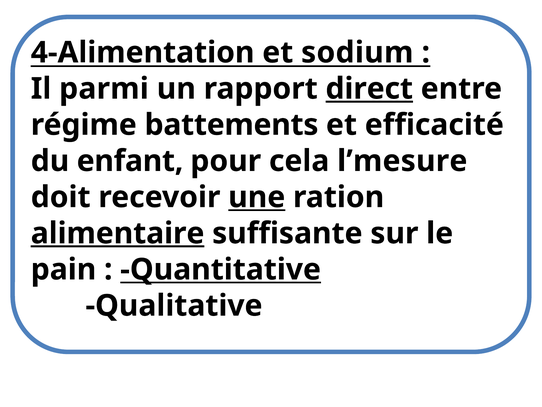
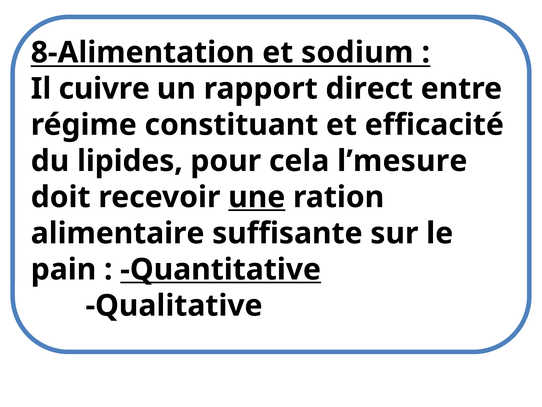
4-Alimentation: 4-Alimentation -> 8-Alimentation (143, 52)
parmi: parmi -> cuivre (104, 89)
direct underline: present -> none (369, 89)
battements: battements -> constituant (231, 125)
enfant: enfant -> lipides (130, 161)
alimentaire underline: present -> none (118, 233)
